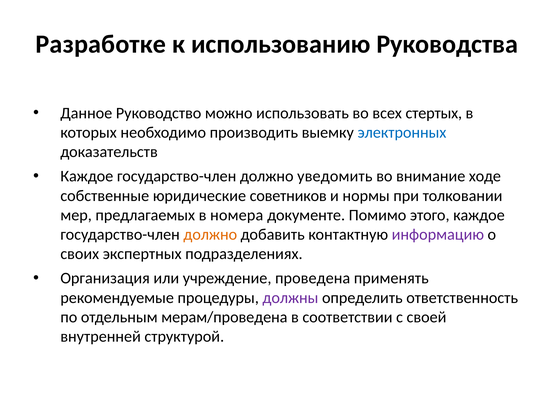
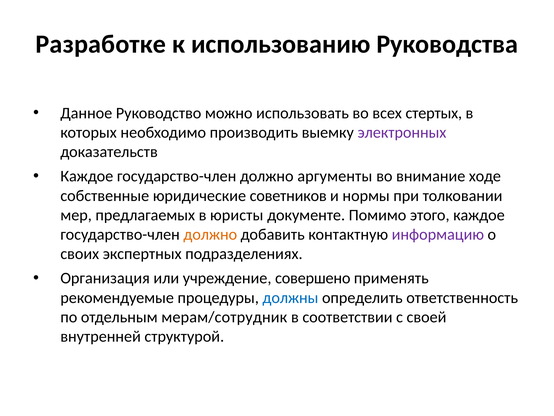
электронных colour: blue -> purple (402, 132)
уведомить: уведомить -> аргументы (335, 176)
номера: номера -> юристы (237, 215)
проведена: проведена -> совершено (313, 278)
должны colour: purple -> blue (290, 297)
мерам/проведена: мерам/проведена -> мерам/сотрудник (224, 317)
